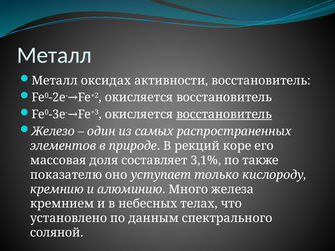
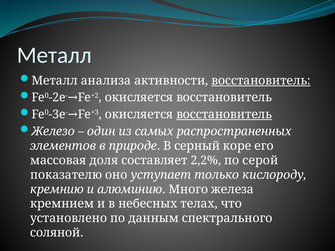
оксидах: оксидах -> анализа (106, 81)
восстановитель underline: none -> present (261, 81)
рекций: рекций -> серный (197, 146)
3,1%: 3,1% -> 2,2% (206, 160)
также: также -> серой (260, 160)
